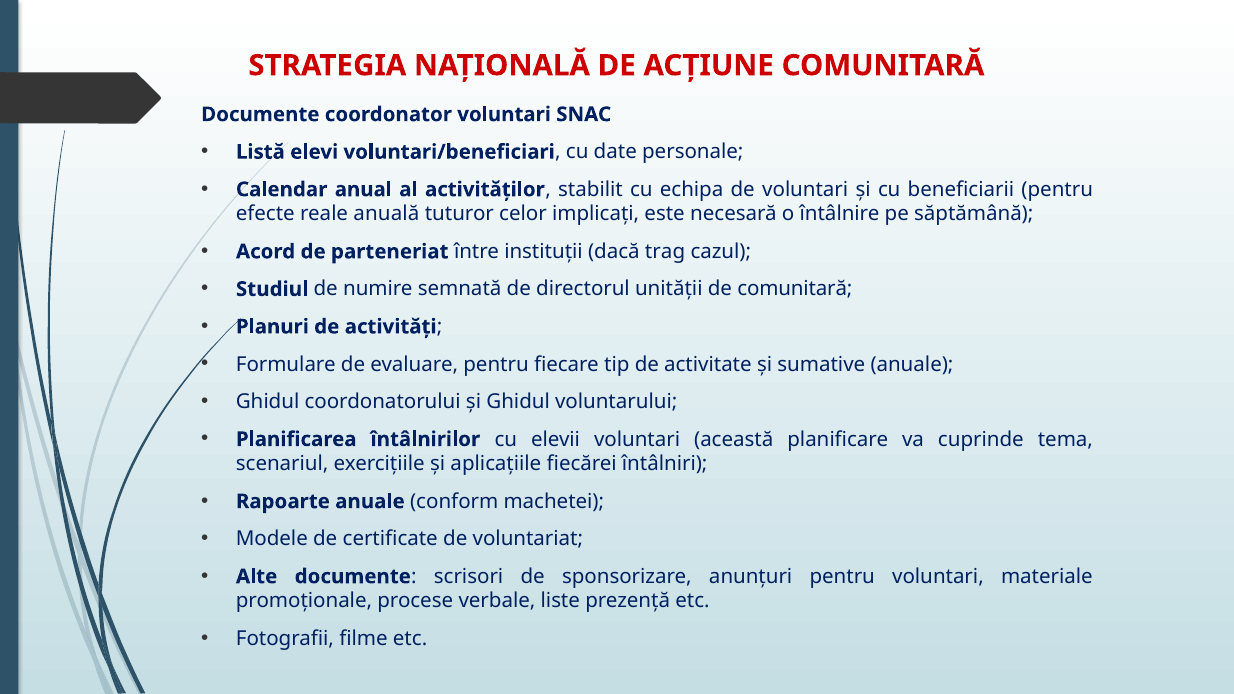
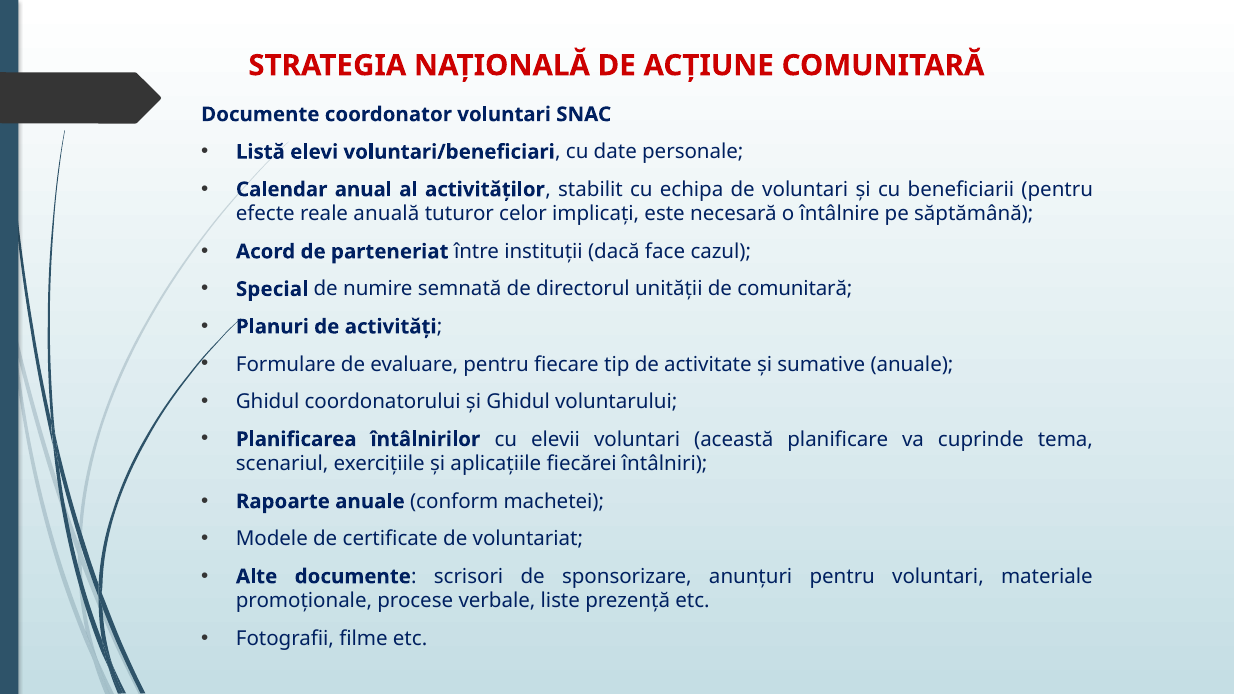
trag: trag -> face (665, 252)
Studiul: Studiul -> Special (272, 289)
